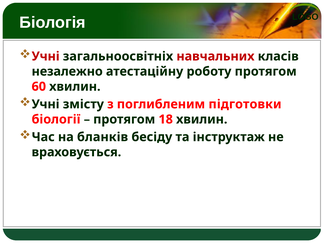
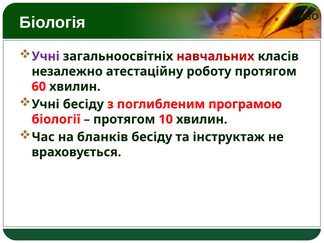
Учні colour: red -> purple (46, 56)
Учні змісту: змісту -> бесіду (83, 104)
підготовки: підготовки -> програмою (245, 104)
18: 18 -> 10 (166, 119)
